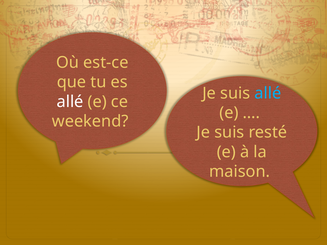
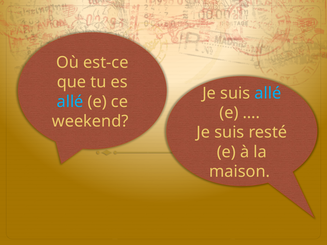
allé colour: white -> light blue (70, 102)
